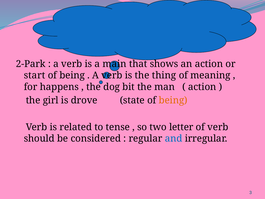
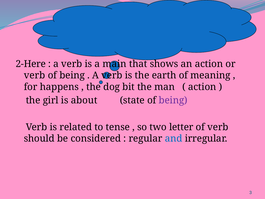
2-Park: 2-Park -> 2-Here (31, 64)
start: start -> verb (35, 75)
thing: thing -> earth (164, 75)
drove: drove -> about (84, 100)
being colour: orange -> purple (173, 100)
